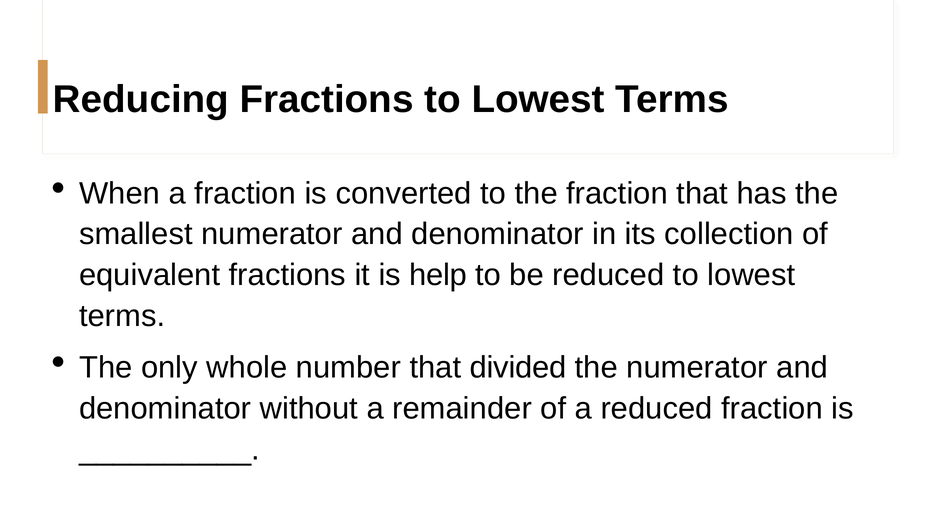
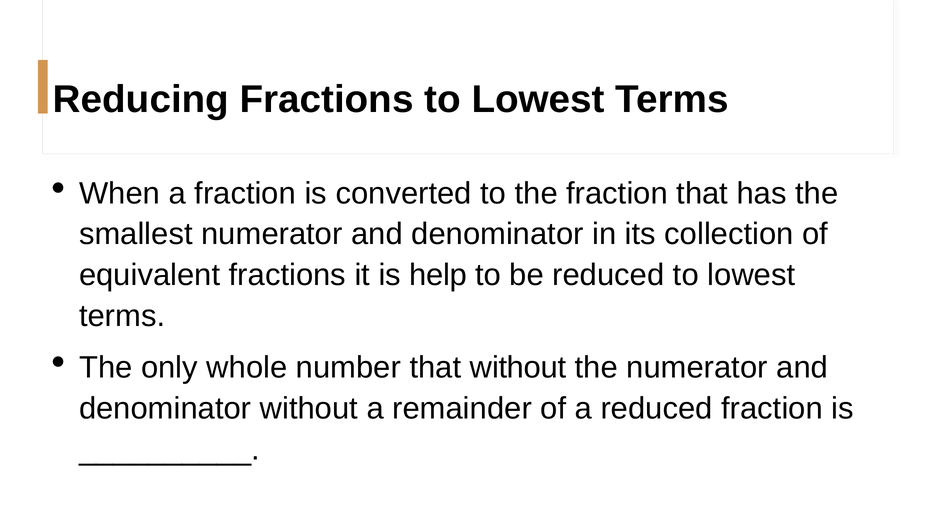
that divided: divided -> without (518, 368)
